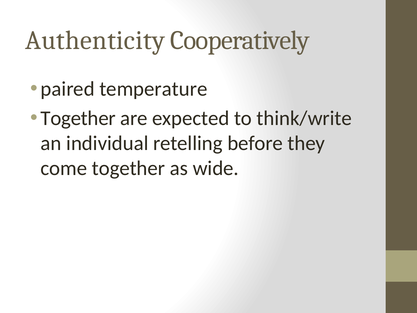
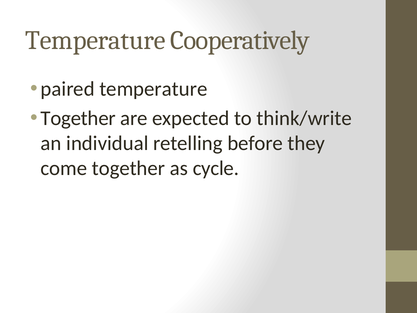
Authenticity: Authenticity -> Temperature (95, 40)
wide: wide -> cycle (216, 168)
